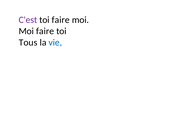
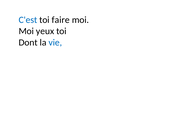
C'est colour: purple -> blue (28, 20)
Moi faire: faire -> yeux (45, 31)
Tous: Tous -> Dont (28, 43)
